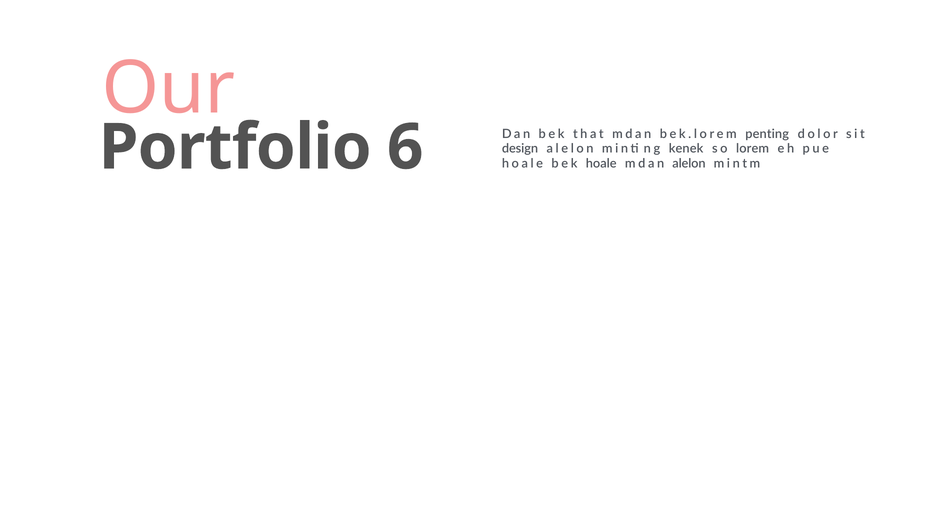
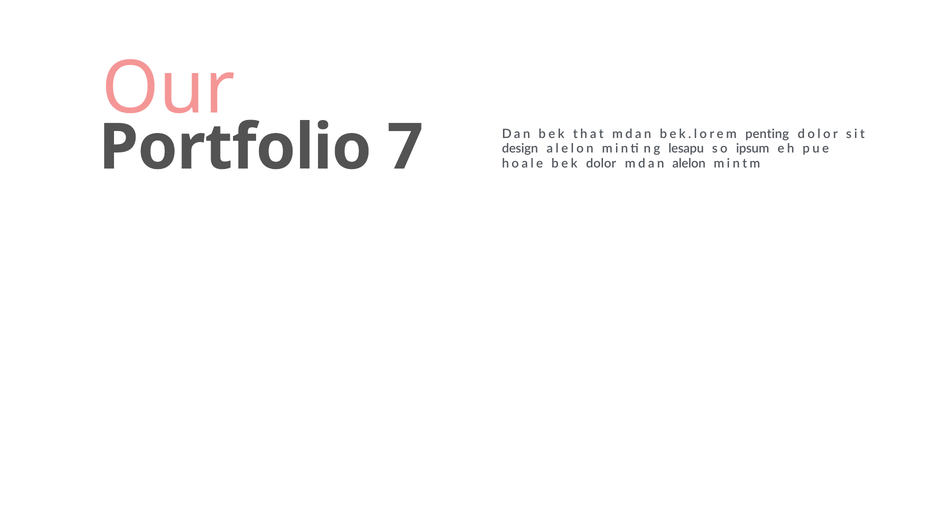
6: 6 -> 7 (405, 148)
kenek: kenek -> lesapu (686, 149)
lorem: lorem -> ipsum (753, 149)
bek hoale: hoale -> dolor (601, 164)
